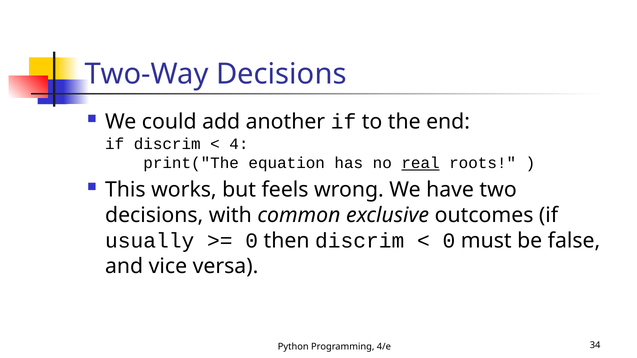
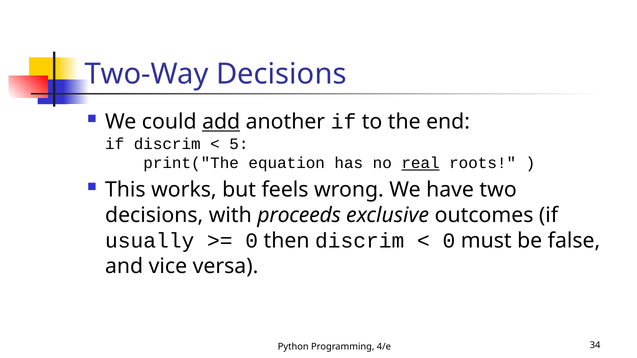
add underline: none -> present (221, 122)
4: 4 -> 5 (239, 144)
common: common -> proceeds (299, 215)
